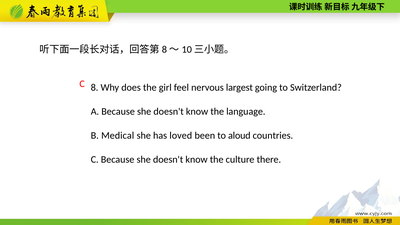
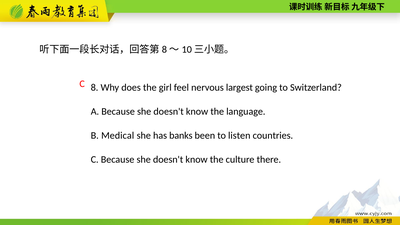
loved: loved -> banks (181, 136)
aloud: aloud -> listen (239, 136)
